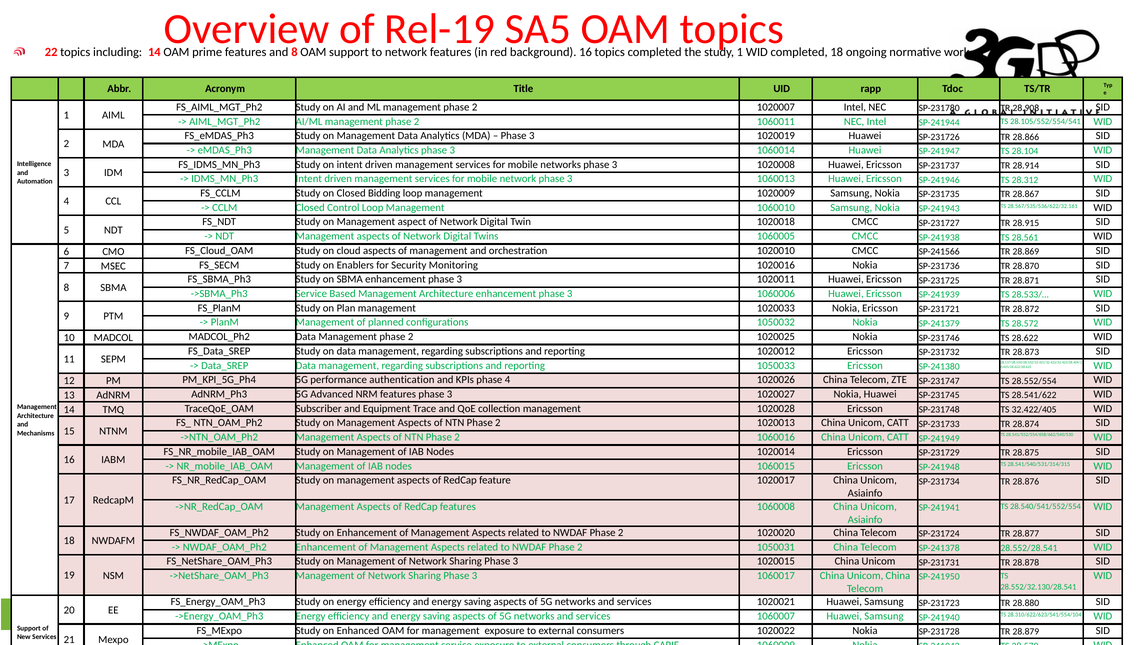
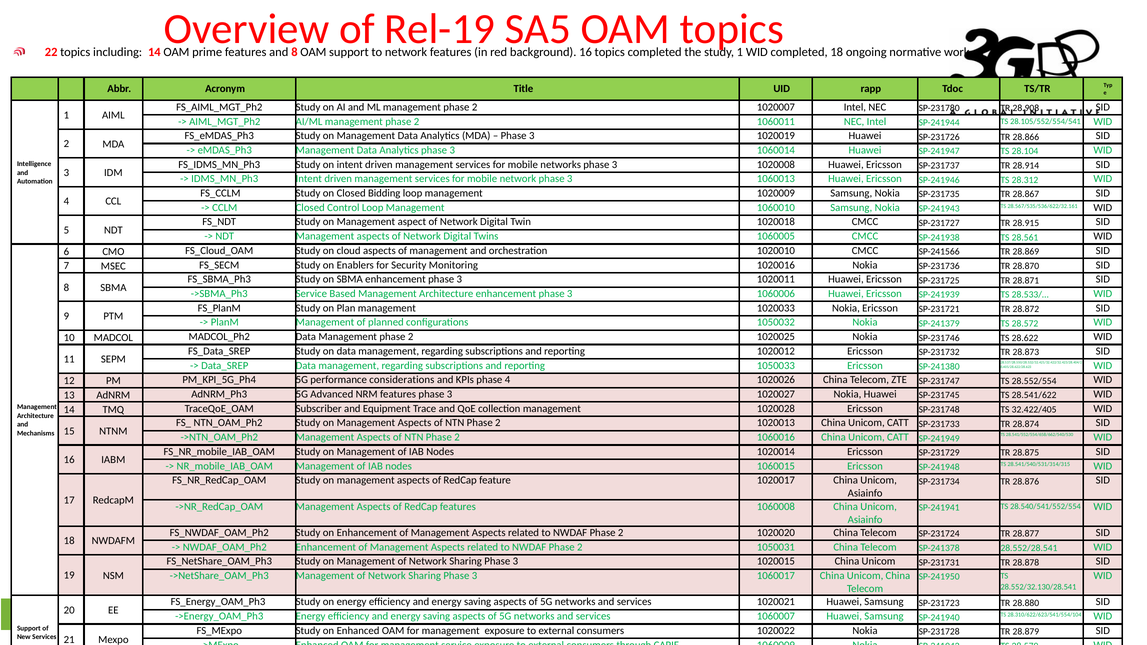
authentication: authentication -> considerations (402, 380)
